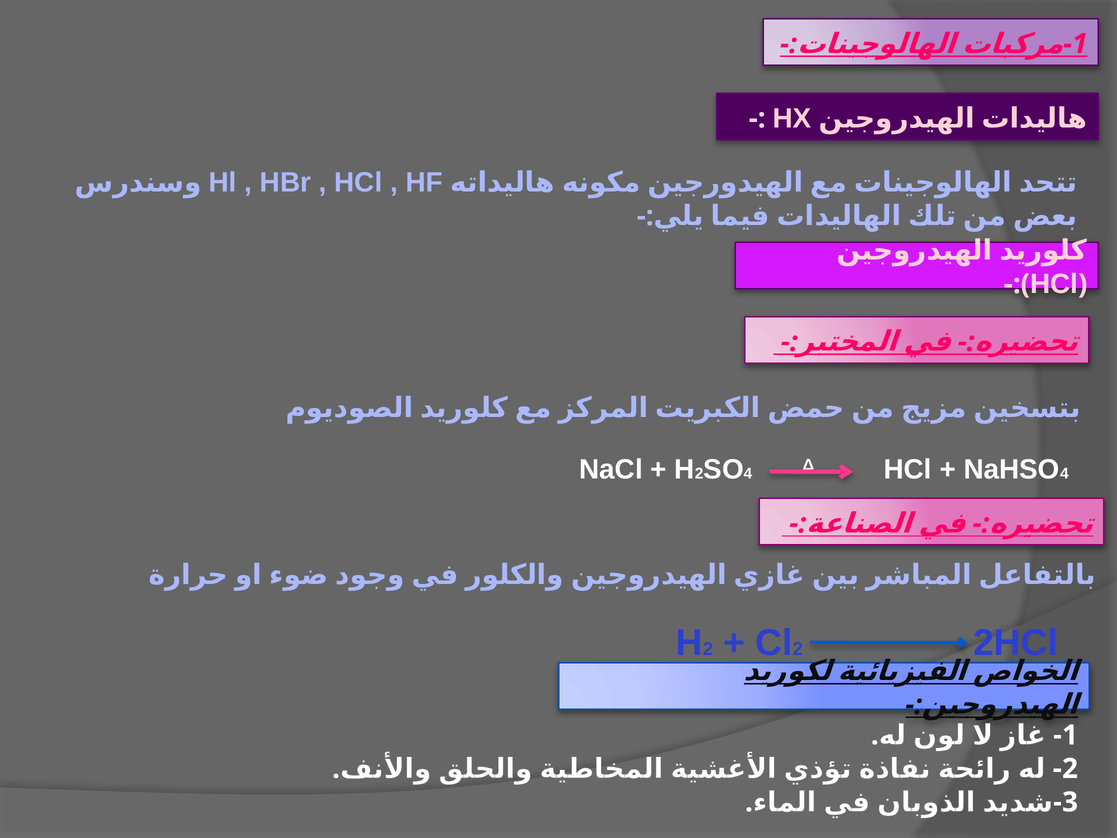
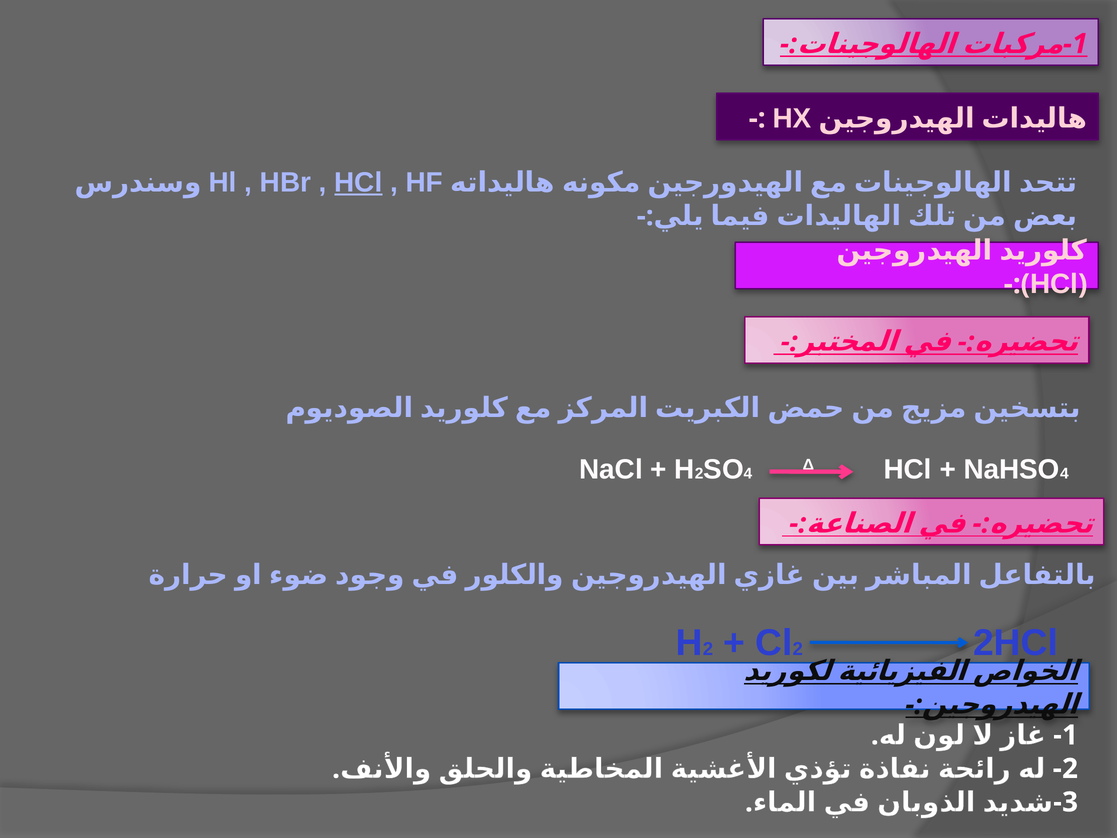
HCl underline: none -> present (358, 182)
